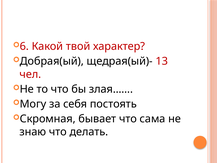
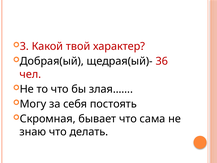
6: 6 -> 3 (24, 46)
13: 13 -> 36 (162, 61)
